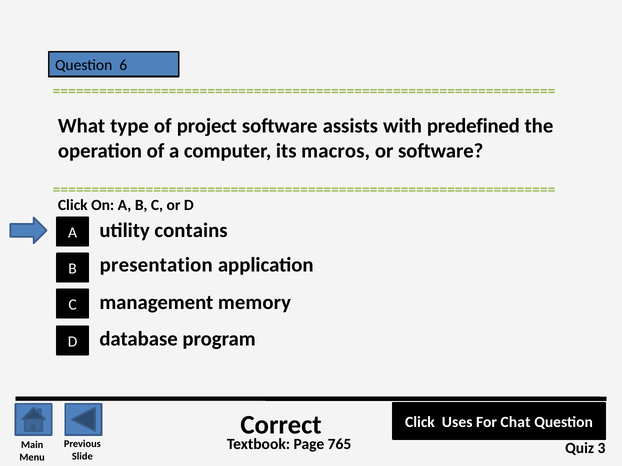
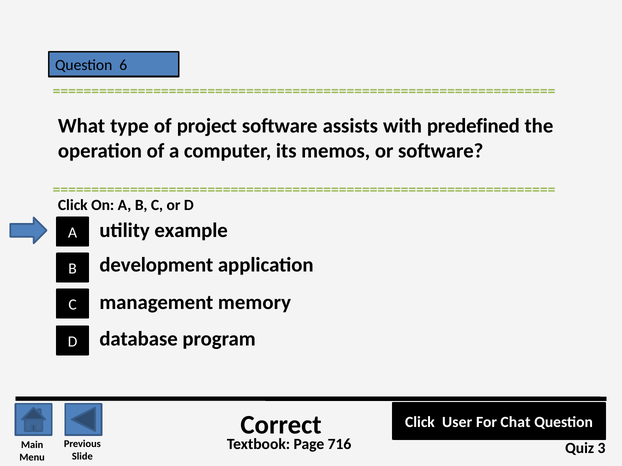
macros: macros -> memos (336, 151)
contains: contains -> example (191, 230)
presentation: presentation -> development (156, 265)
Uses: Uses -> User (457, 422)
765: 765 -> 716 (340, 445)
